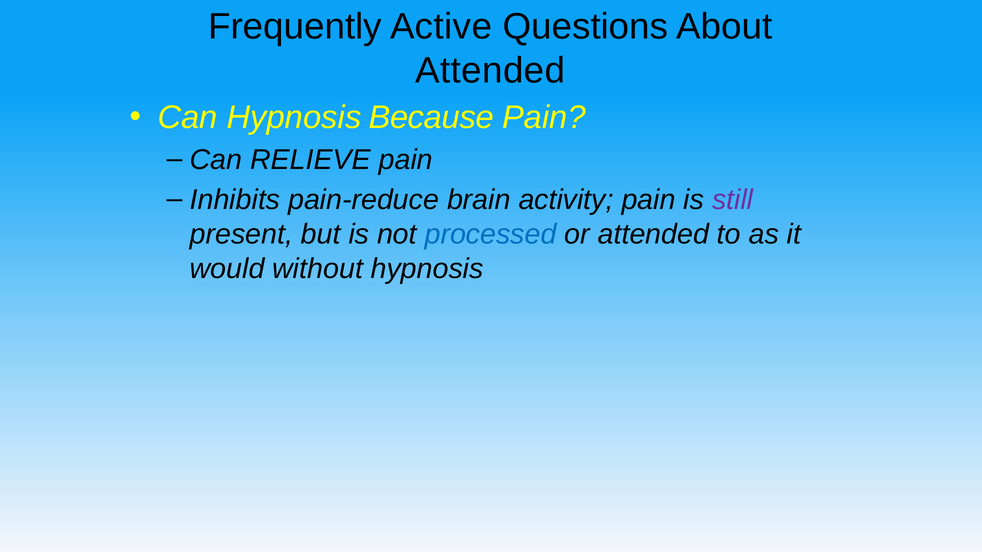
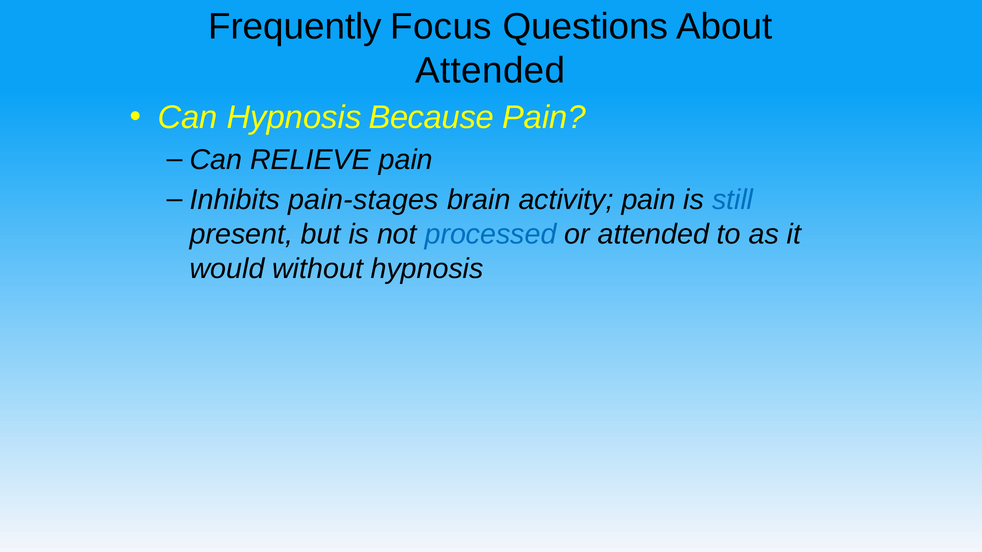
Active: Active -> Focus (441, 26)
pain-reduce: pain-reduce -> pain-stages (363, 200)
still colour: purple -> blue (733, 200)
